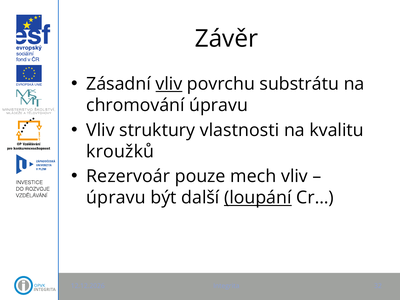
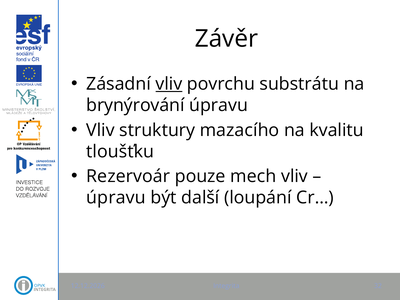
chromování: chromování -> brynýrování (135, 105)
vlastnosti: vlastnosti -> mazacího (240, 130)
kroužků: kroužků -> tloušťku (120, 151)
loupání underline: present -> none (258, 198)
